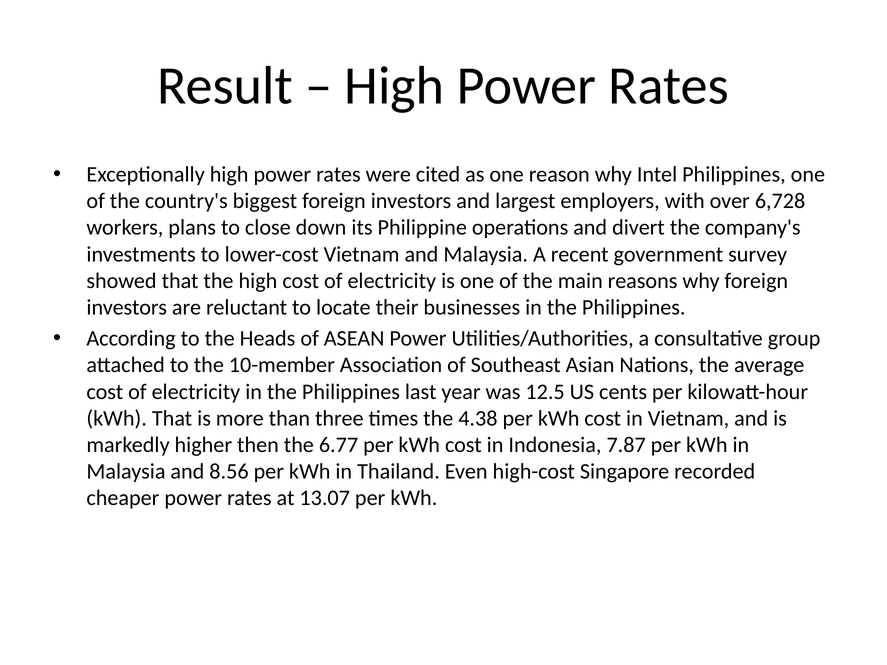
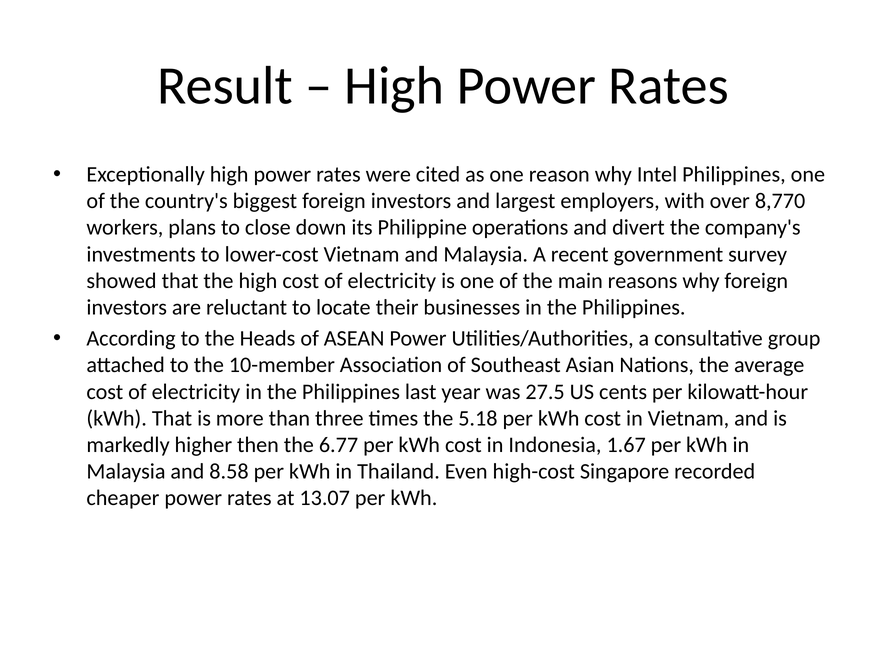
6,728: 6,728 -> 8,770 (780, 201)
12.5: 12.5 -> 27.5 (545, 392)
4.38: 4.38 -> 5.18 (478, 418)
7.87: 7.87 -> 1.67 (626, 445)
8.56: 8.56 -> 8.58 (229, 472)
